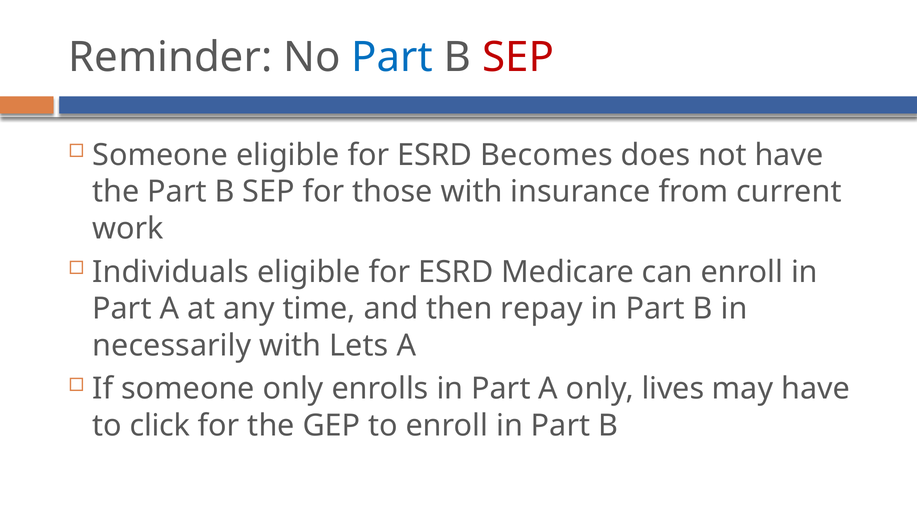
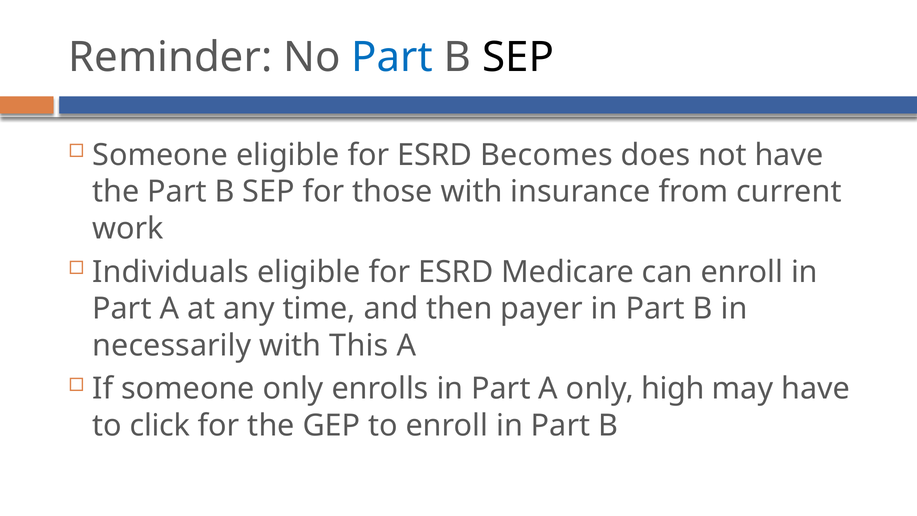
SEP colour: red -> black (518, 57)
repay: repay -> payer (542, 309)
Lets: Lets -> This (359, 345)
lives: lives -> high (673, 389)
